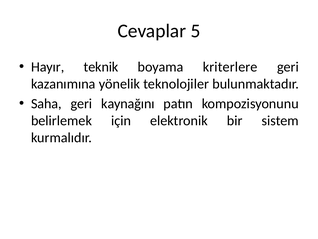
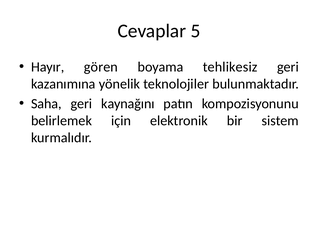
teknik: teknik -> gören (101, 67)
kriterlere: kriterlere -> tehlikesiz (230, 67)
